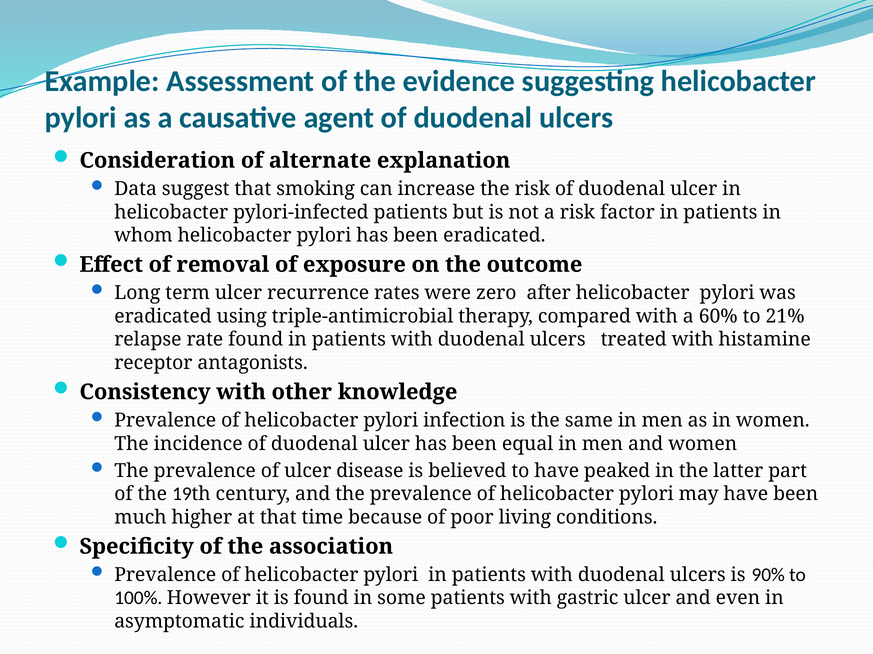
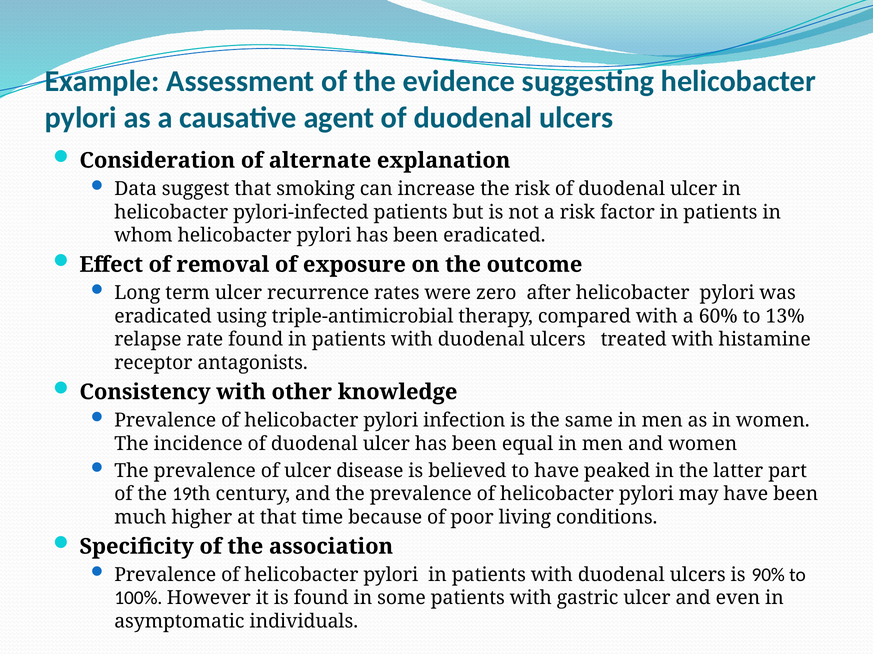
21%: 21% -> 13% (785, 317)
